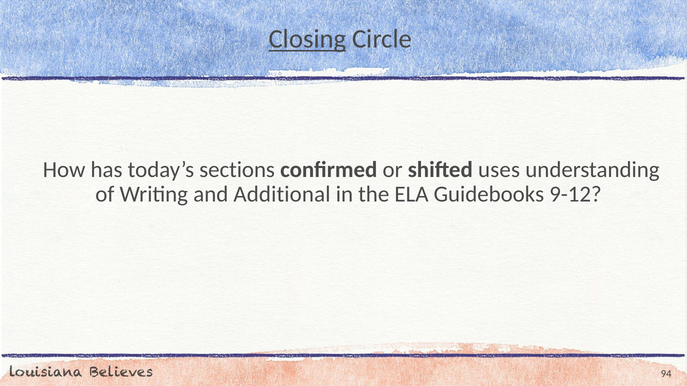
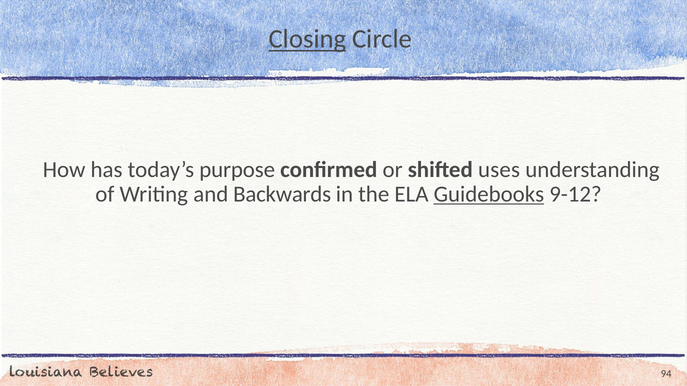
sections: sections -> purpose (237, 170)
Additional: Additional -> Backwards (282, 194)
Guidebooks underline: none -> present (489, 194)
